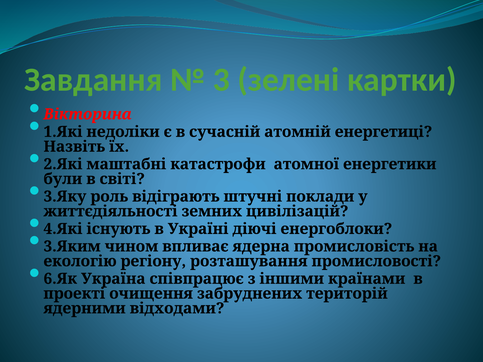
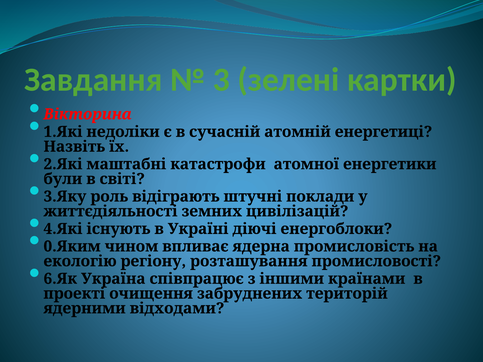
3.Яким: 3.Яким -> 0.Яким (72, 247)
